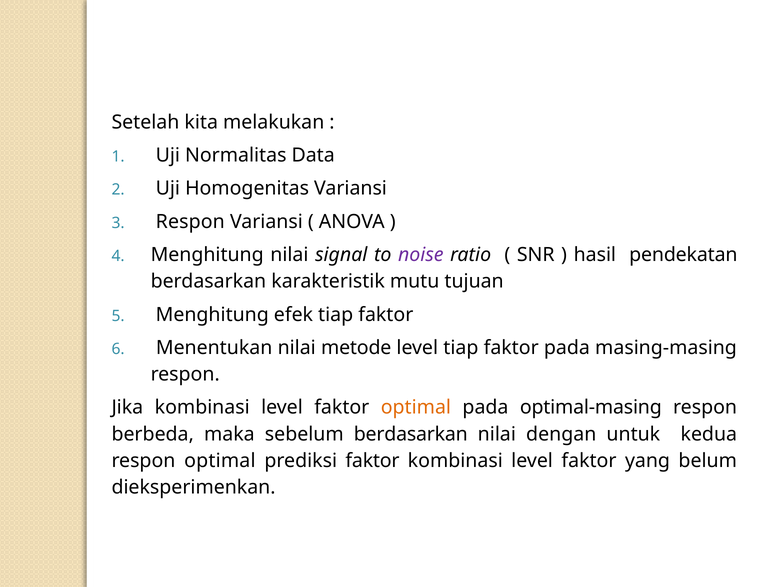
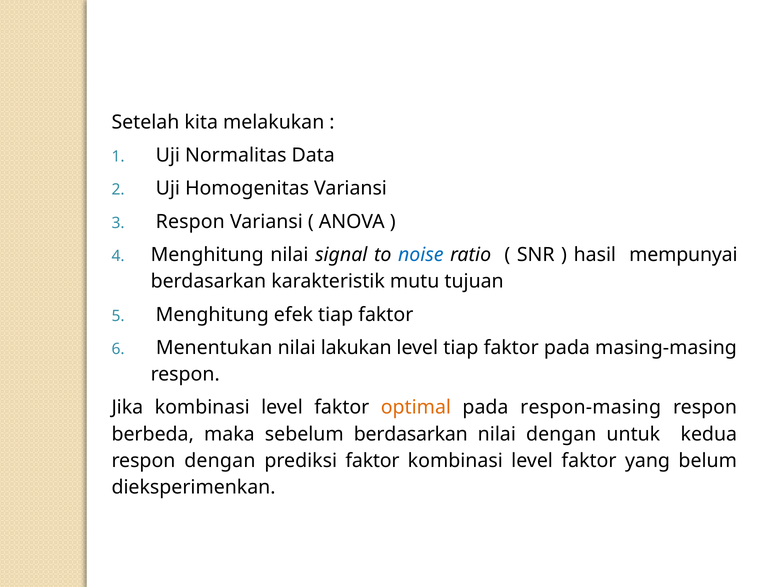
noise colour: purple -> blue (421, 255)
pendekatan: pendekatan -> mempunyai (683, 255)
metode: metode -> lakukan (356, 347)
optimal-masing: optimal-masing -> respon-masing (591, 407)
respon optimal: optimal -> dengan (220, 460)
